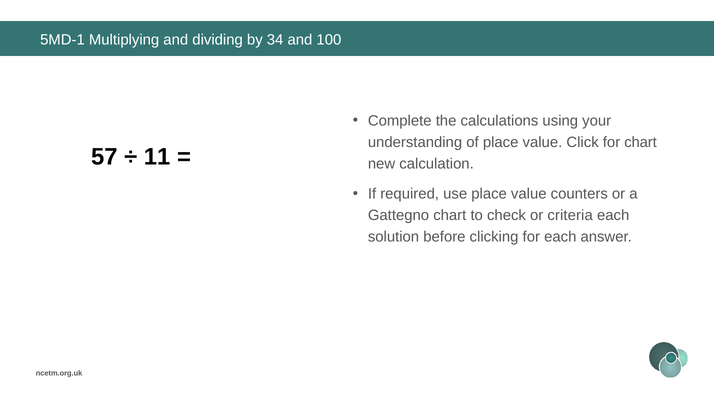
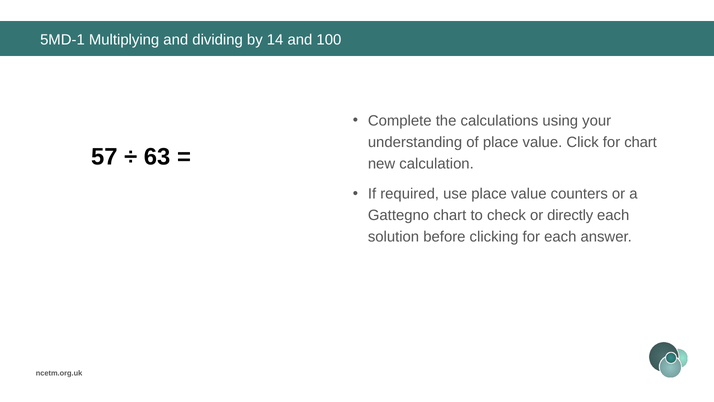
34: 34 -> 14 (275, 40)
11: 11 -> 63 (157, 157)
criteria: criteria -> directly (570, 215)
